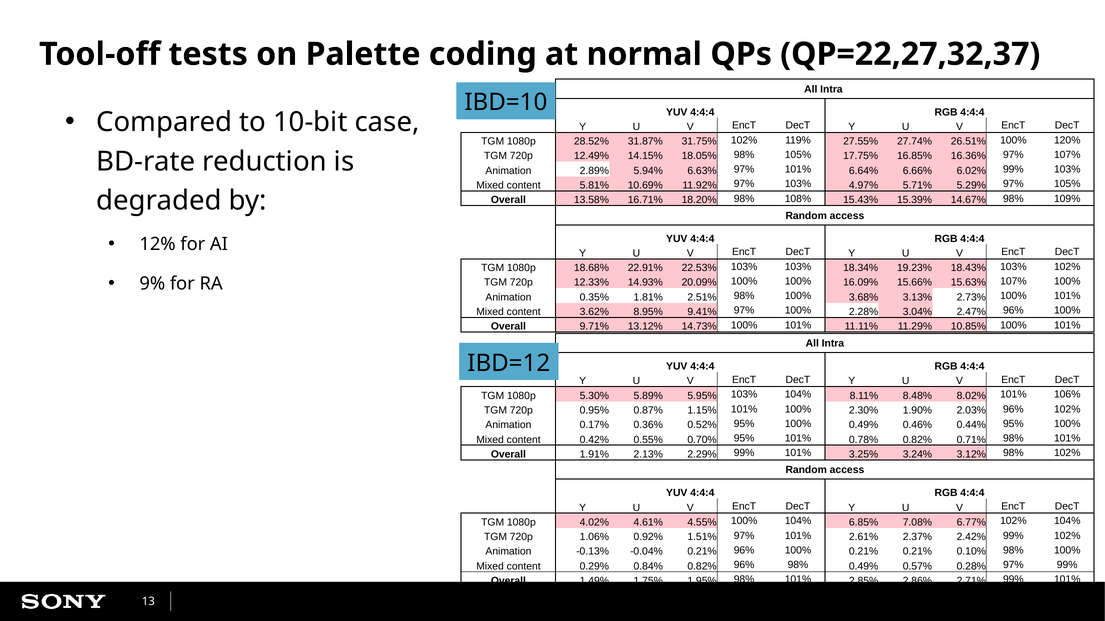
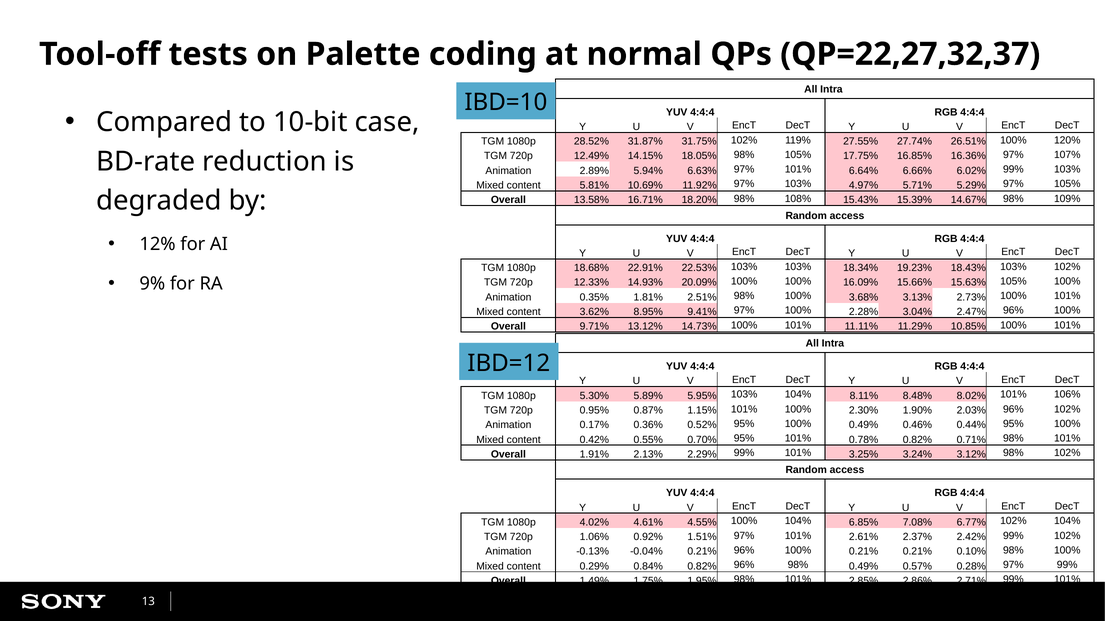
15.63% 107%: 107% -> 105% (1013, 281)
